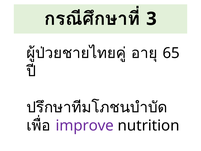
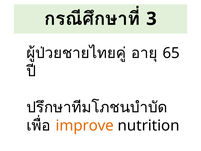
improve colour: purple -> orange (85, 125)
